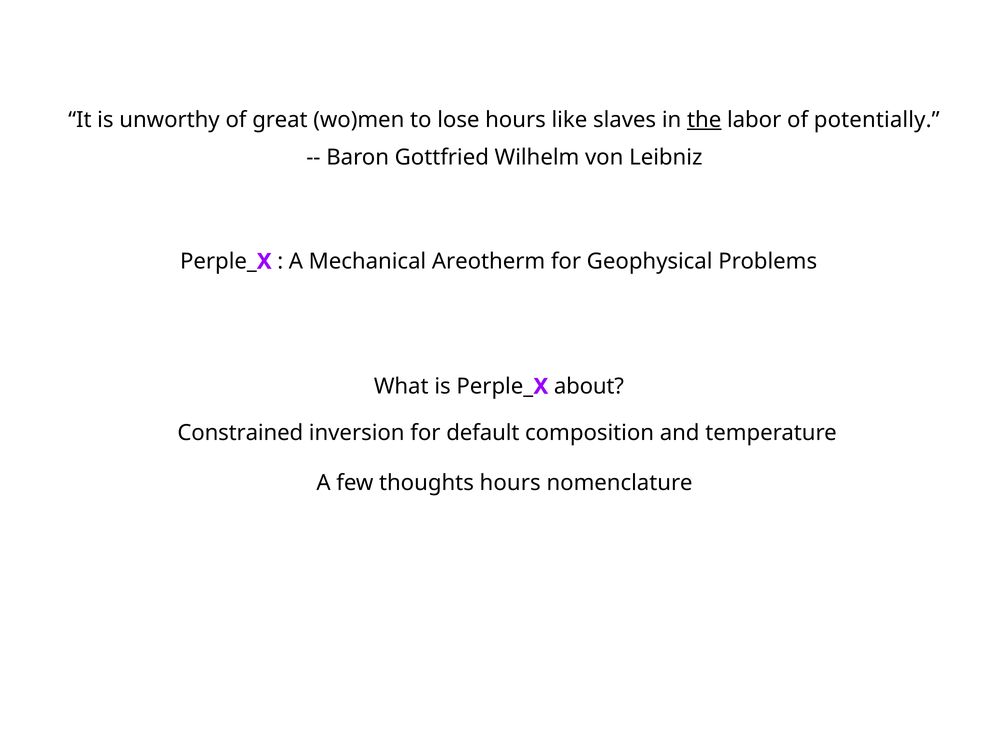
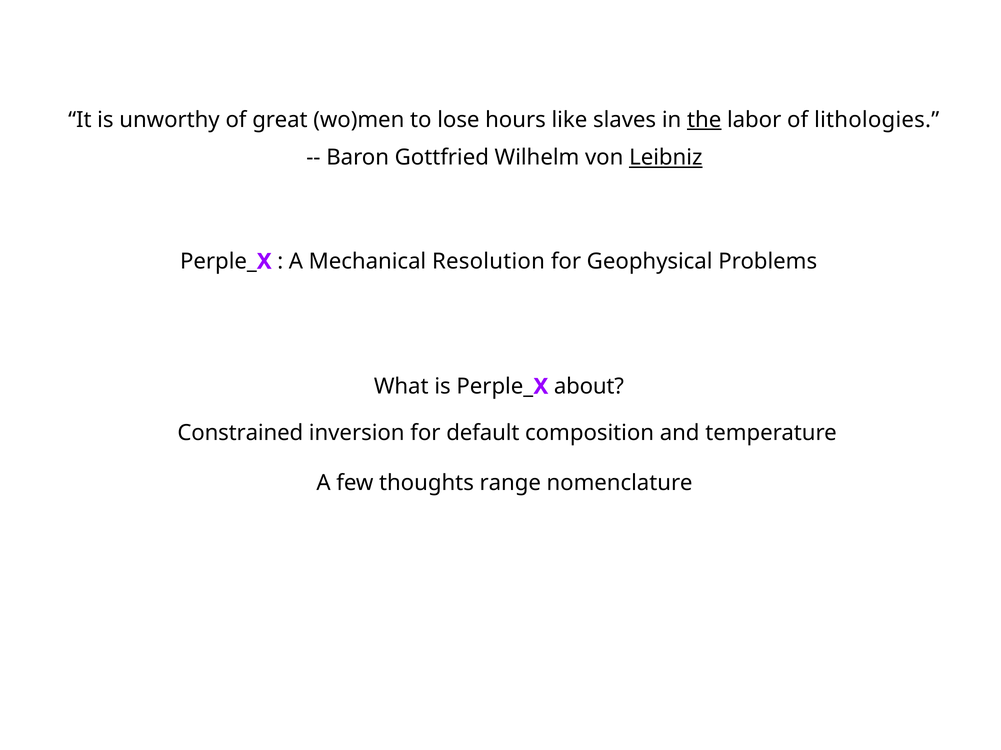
potentially: potentially -> lithologies (877, 120)
Leibniz underline: none -> present (666, 158)
Areotherm: Areotherm -> Resolution (488, 262)
thoughts hours: hours -> range (510, 483)
